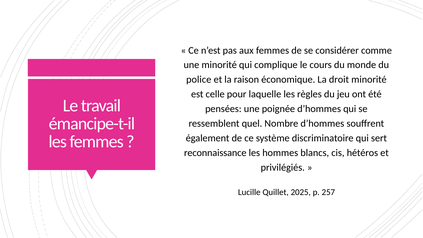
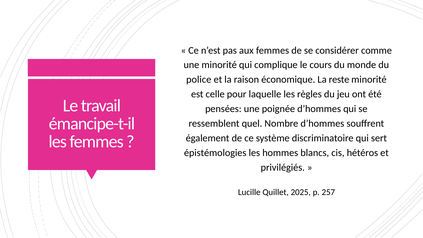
droit: droit -> reste (339, 80)
reconnaissance: reconnaissance -> épistémologies (215, 153)
